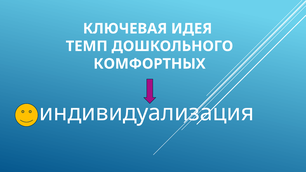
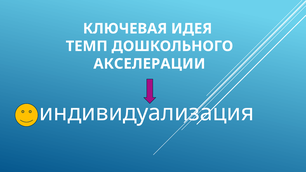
КОМФОРТНЫХ: КОМФОРТНЫХ -> АКСЕЛЕРАЦИИ (149, 64)
